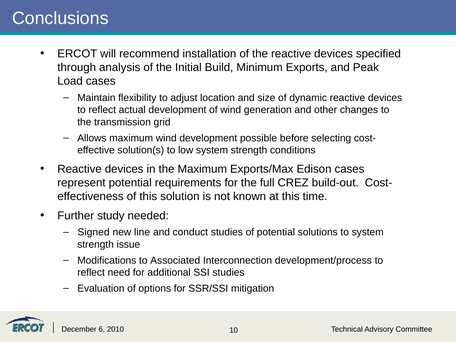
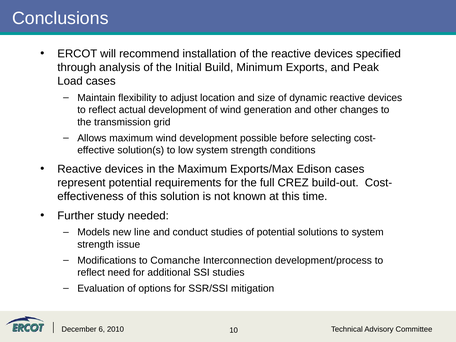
Signed: Signed -> Models (94, 232)
Associated: Associated -> Comanche (175, 260)
